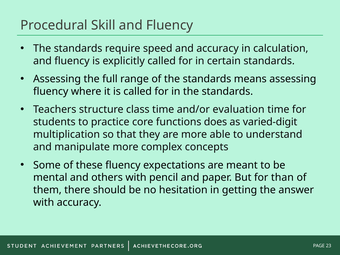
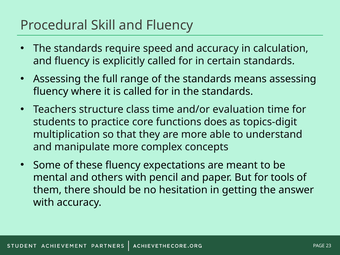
varied-digit: varied-digit -> topics-digit (270, 122)
than: than -> tools (283, 178)
